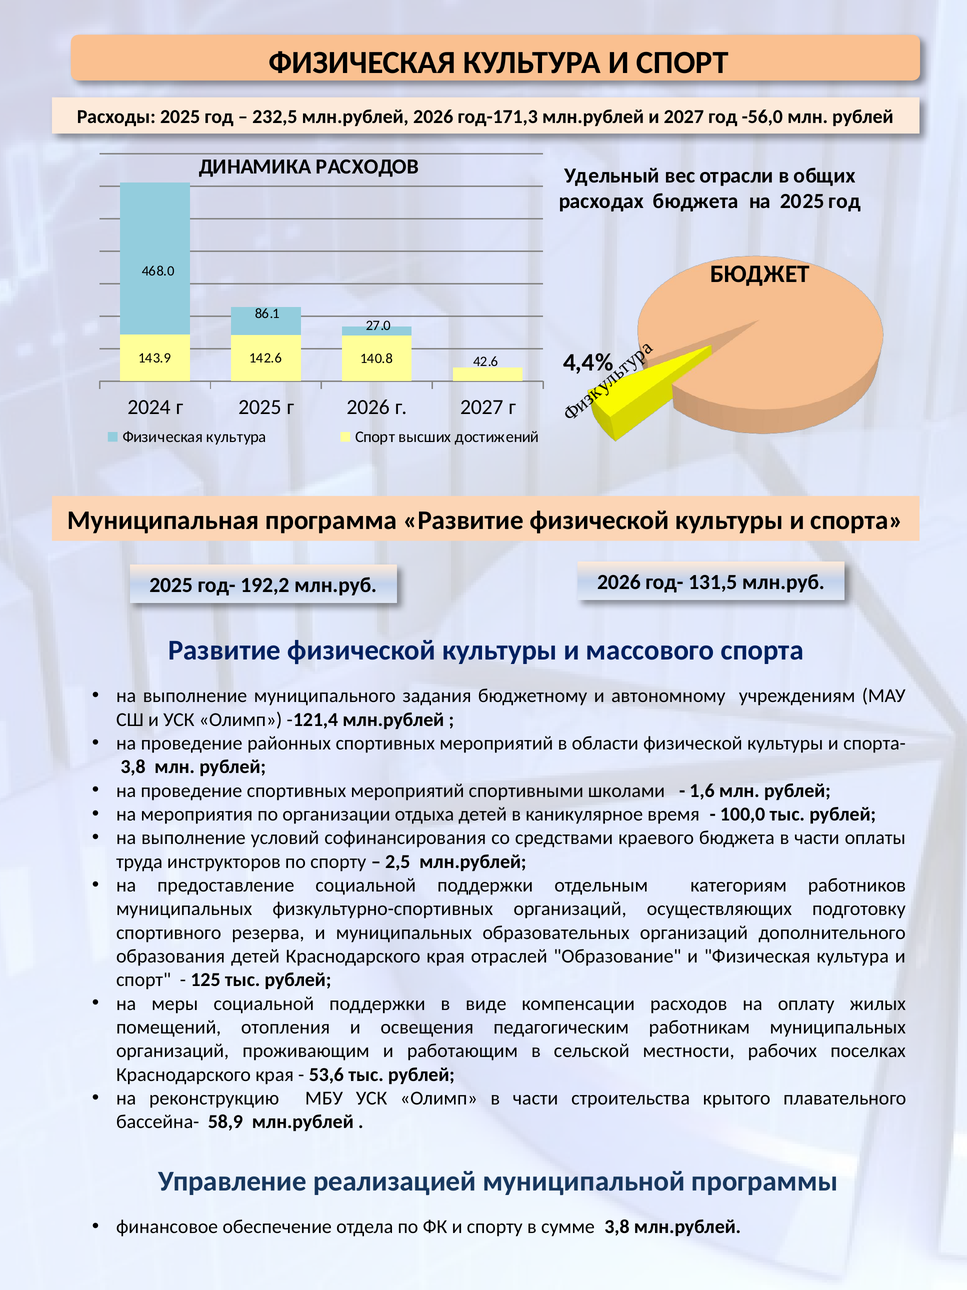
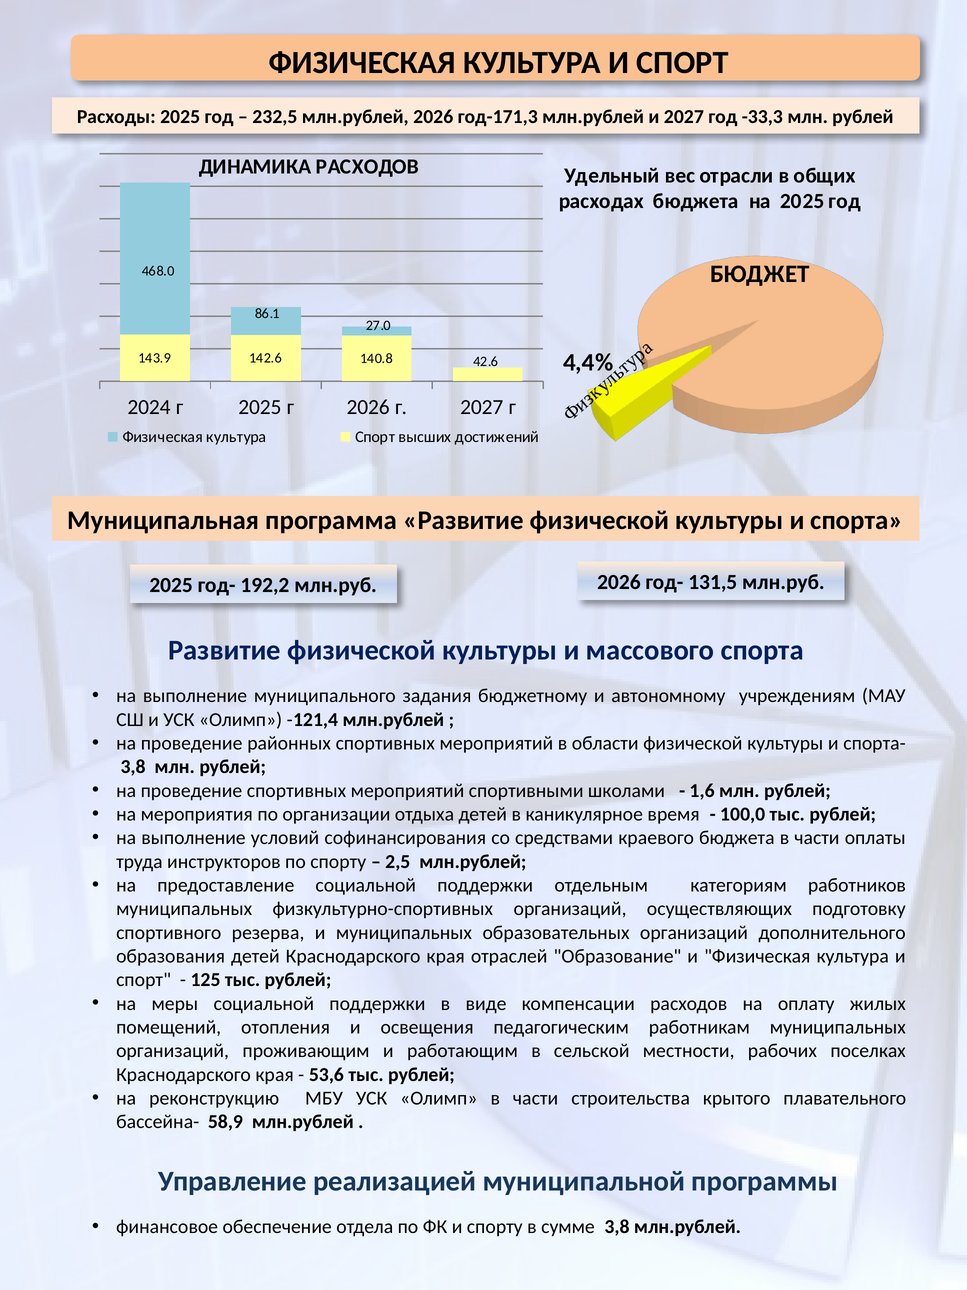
-56,0: -56,0 -> -33,3 (762, 117)
